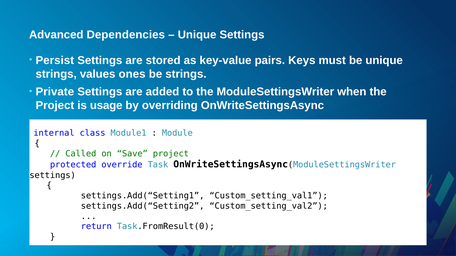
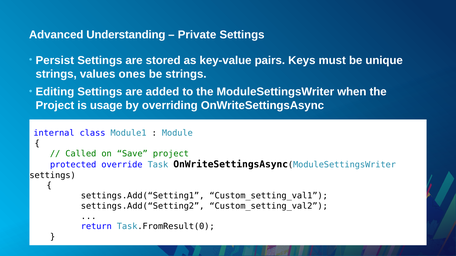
Dependencies: Dependencies -> Understanding (126, 35)
Unique: Unique -> Private (197, 35)
Private: Private -> Editing (55, 92)
